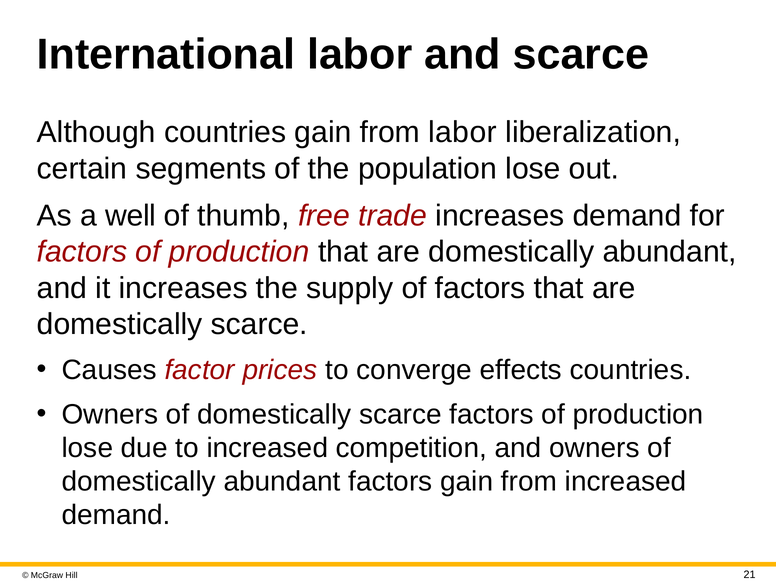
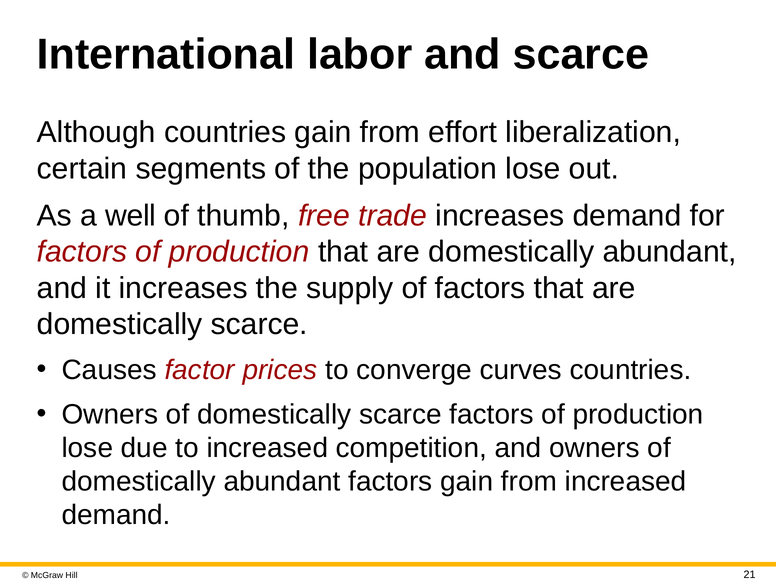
from labor: labor -> effort (463, 132)
effects: effects -> curves (521, 370)
